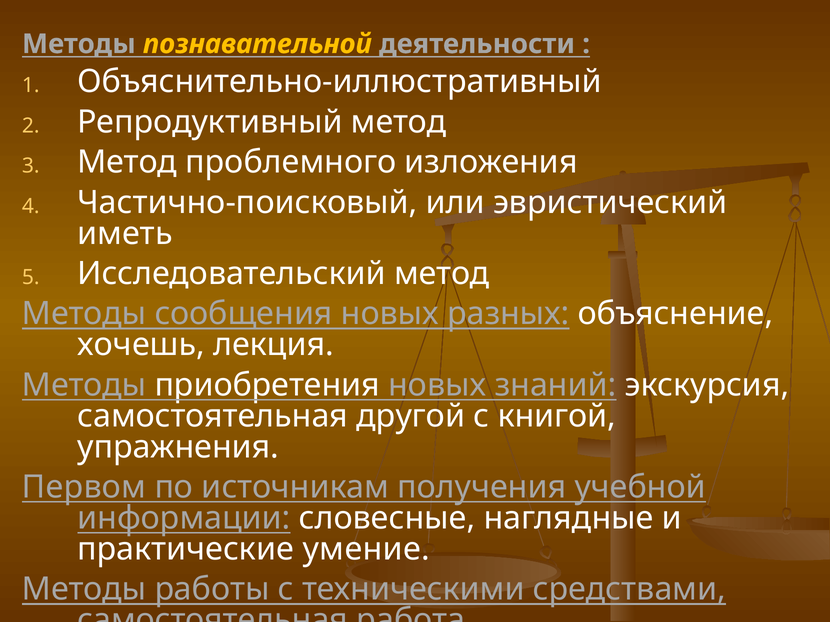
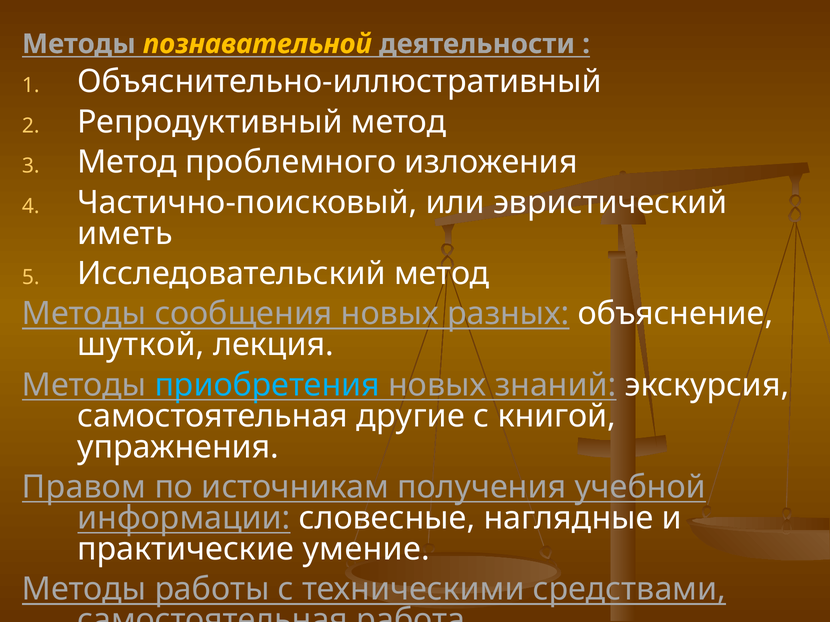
хочешь: хочешь -> шуткой (141, 345)
приобретения colour: white -> light blue (267, 385)
другой: другой -> другие (411, 416)
Первом: Первом -> Правом (84, 487)
